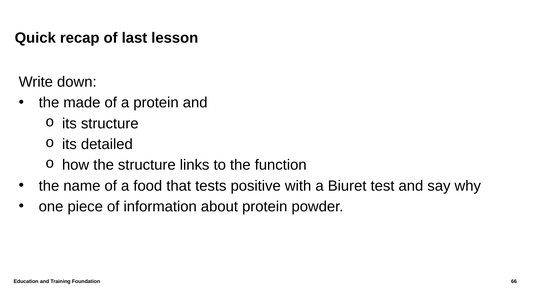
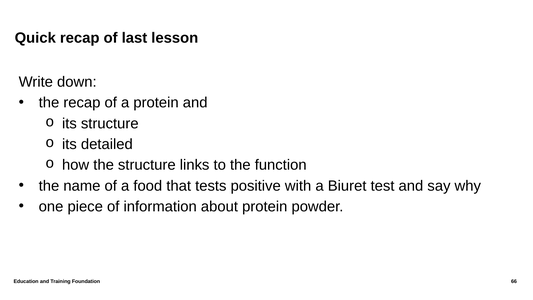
the made: made -> recap (82, 103)
